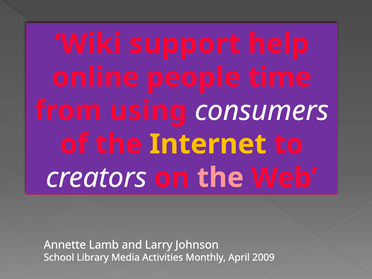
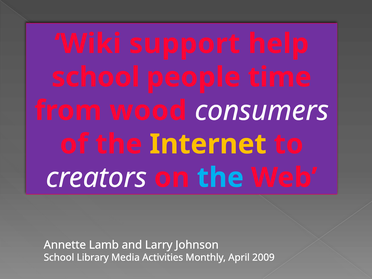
online: online -> school (96, 77)
using: using -> wood (148, 111)
the colour: pink -> light blue (220, 178)
